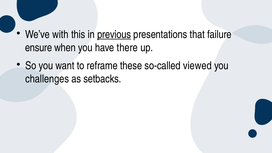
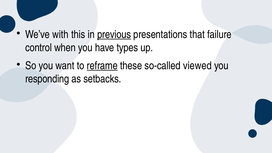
ensure: ensure -> control (39, 48)
there: there -> types (127, 48)
reframe underline: none -> present (102, 66)
challenges: challenges -> responding (47, 79)
